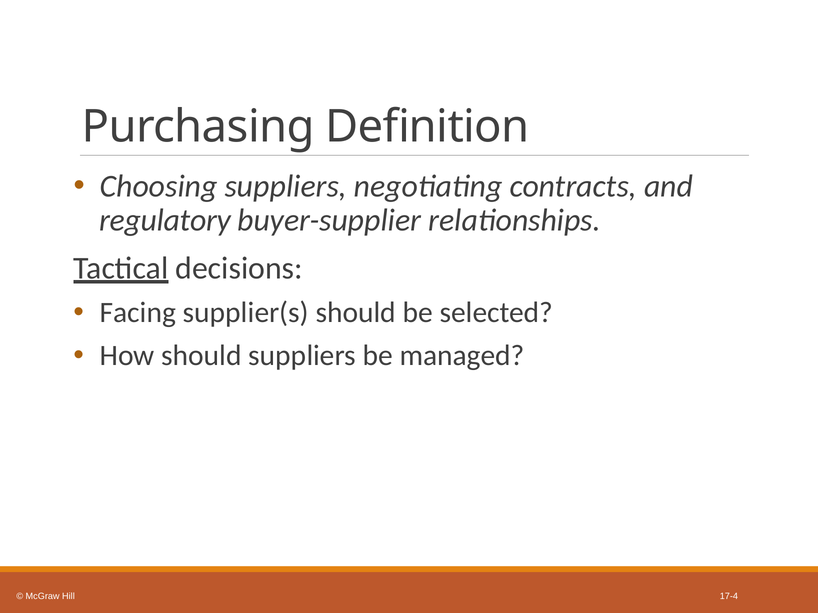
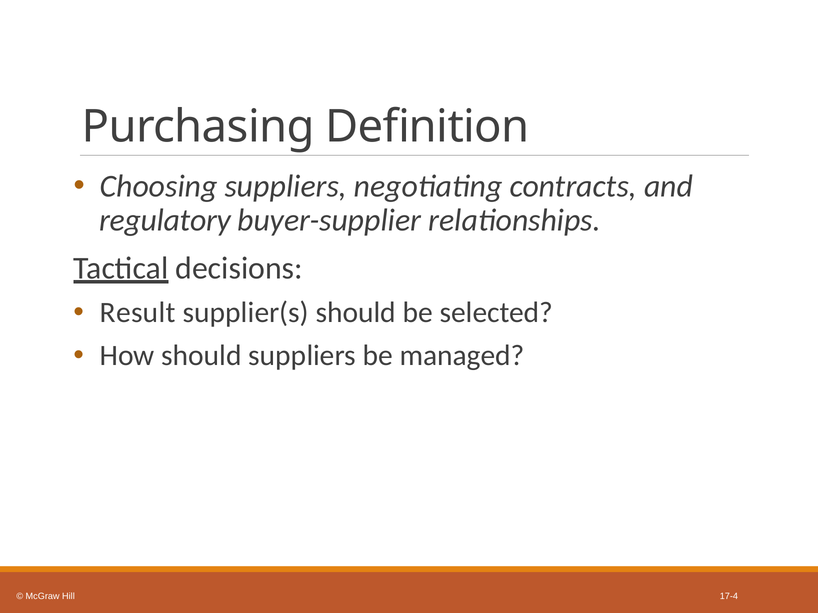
Facing: Facing -> Result (138, 313)
